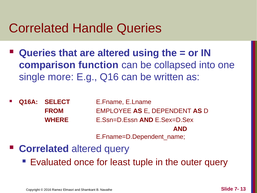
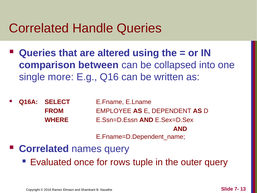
function: function -> between (98, 65)
Correlated altered: altered -> names (87, 149)
least: least -> rows (120, 162)
